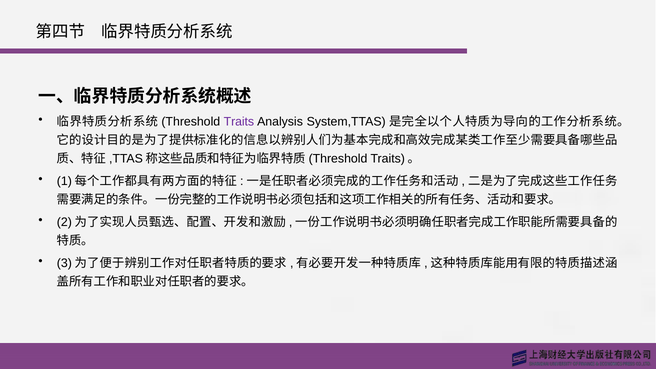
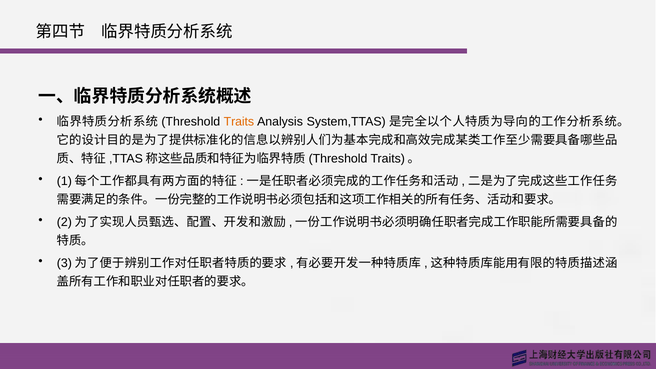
Traits colour: purple -> orange (239, 122)
